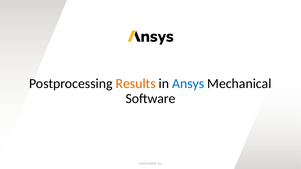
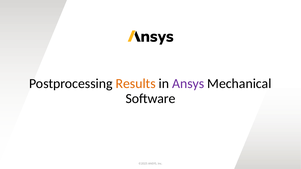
Ansys colour: blue -> purple (188, 84)
